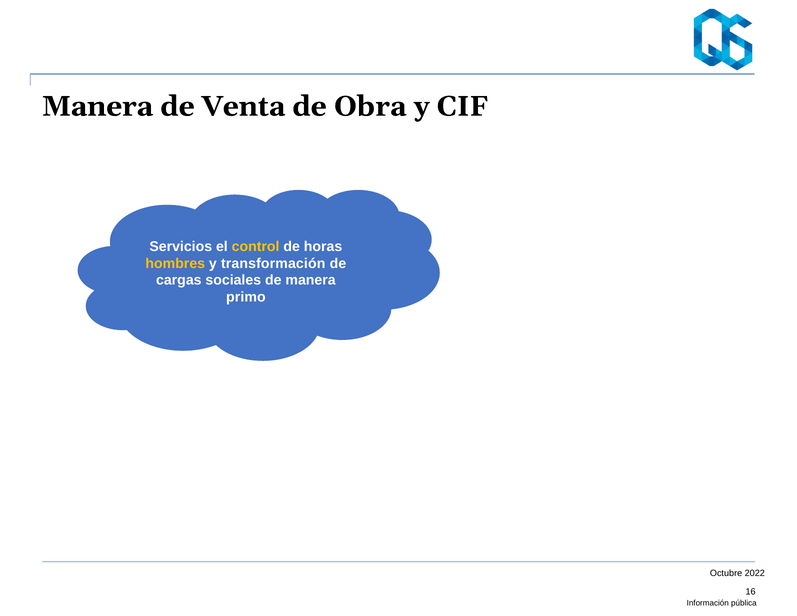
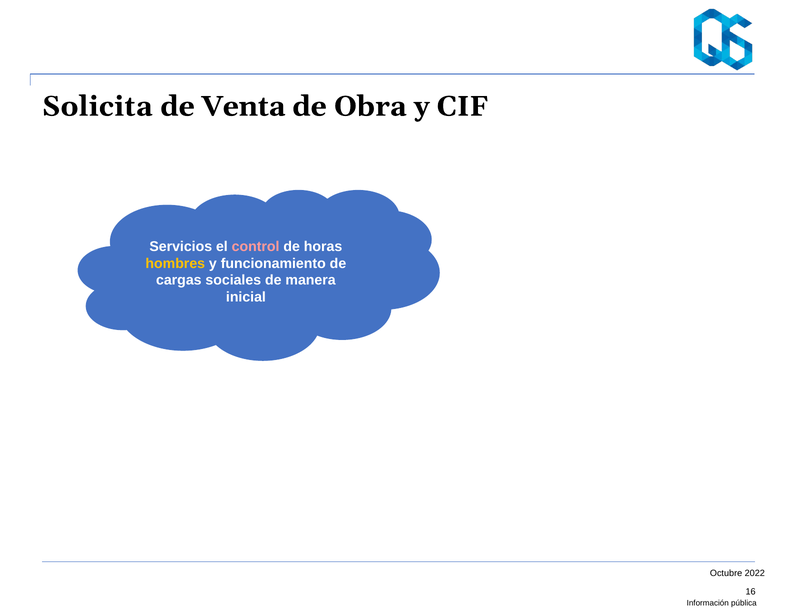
Manera: Manera -> Solicita (97, 106)
control colour: yellow -> pink (256, 246)
transformación: transformación -> funcionamiento (273, 263)
primo: primo -> inicial (246, 297)
